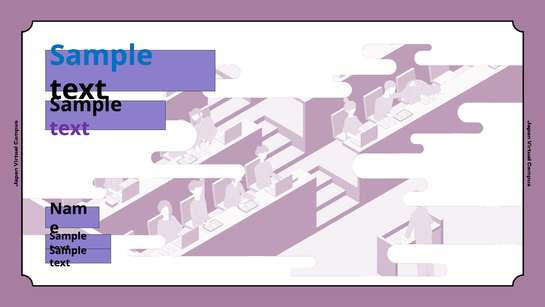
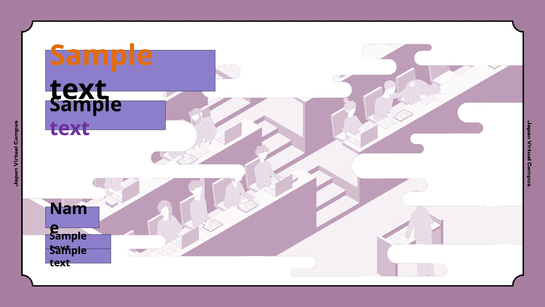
Sample colour: blue -> orange (101, 56)
